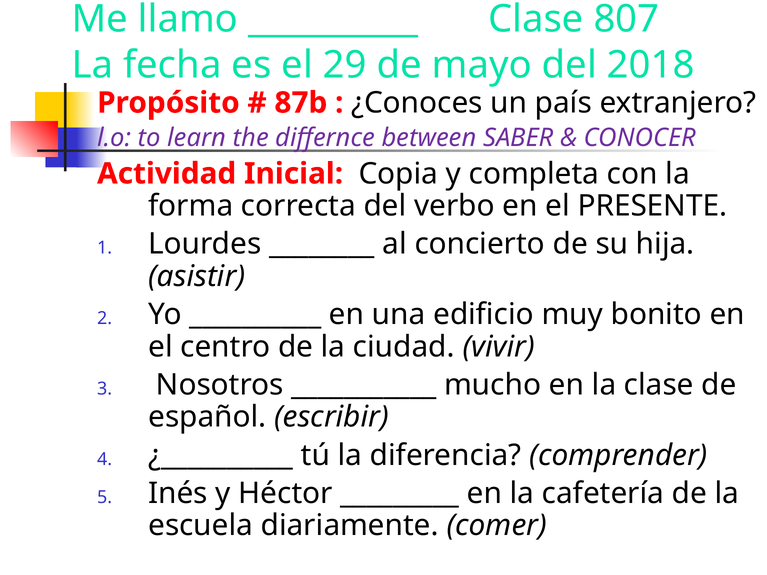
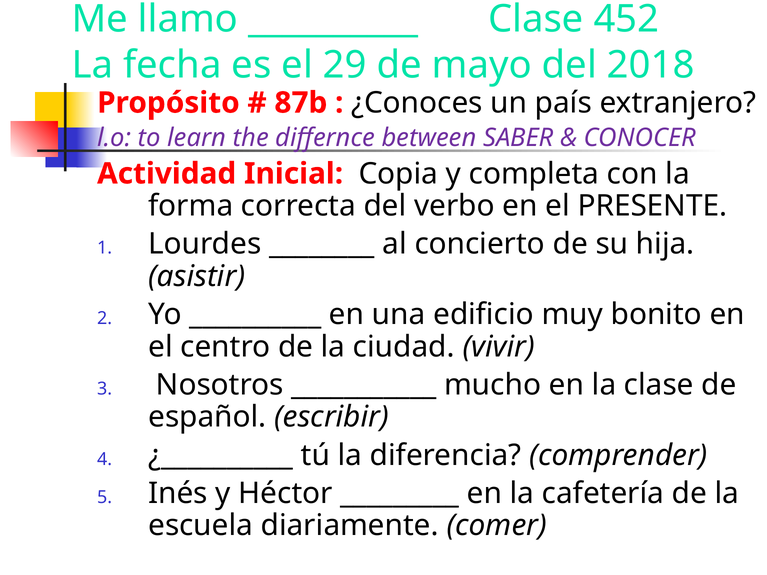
807: 807 -> 452 (626, 19)
